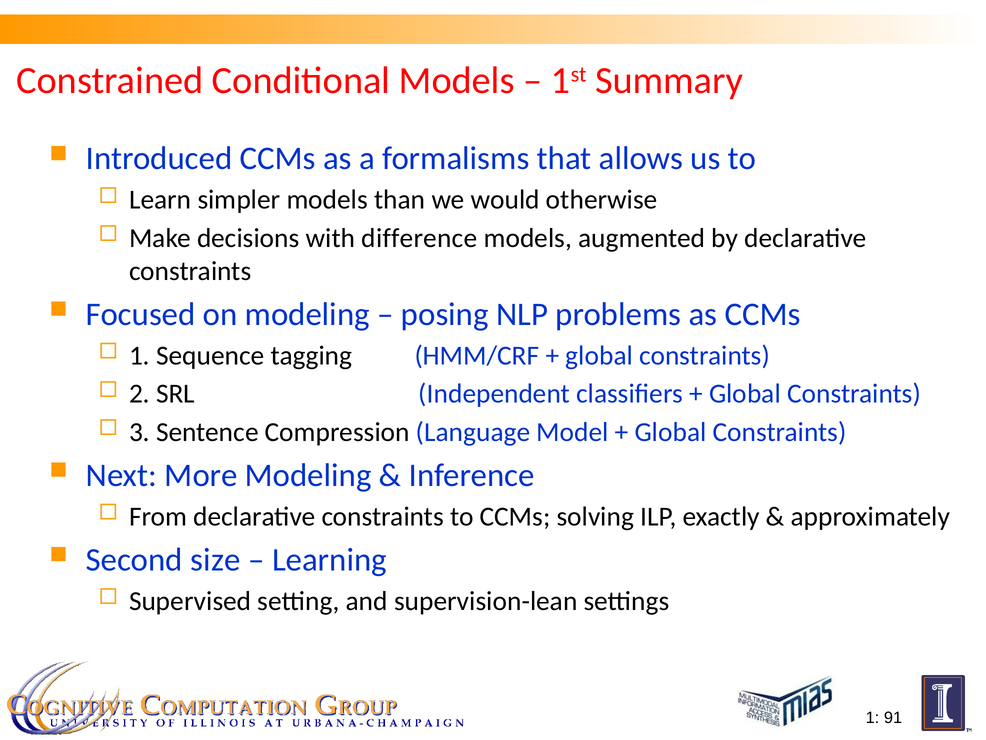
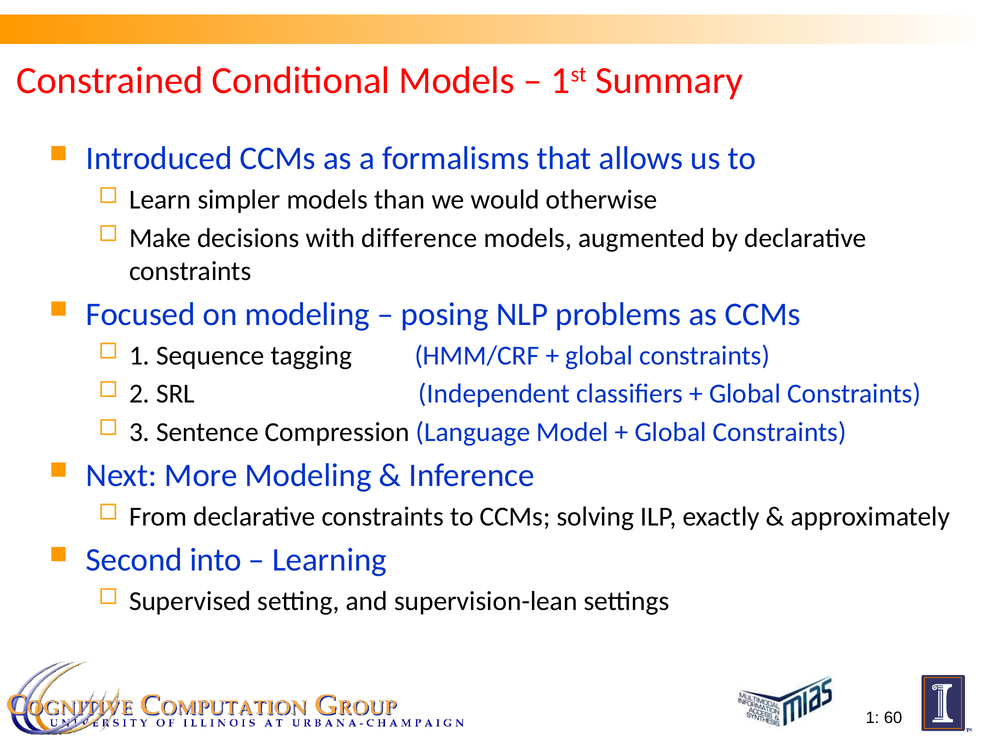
size: size -> into (216, 559)
91: 91 -> 60 (893, 718)
